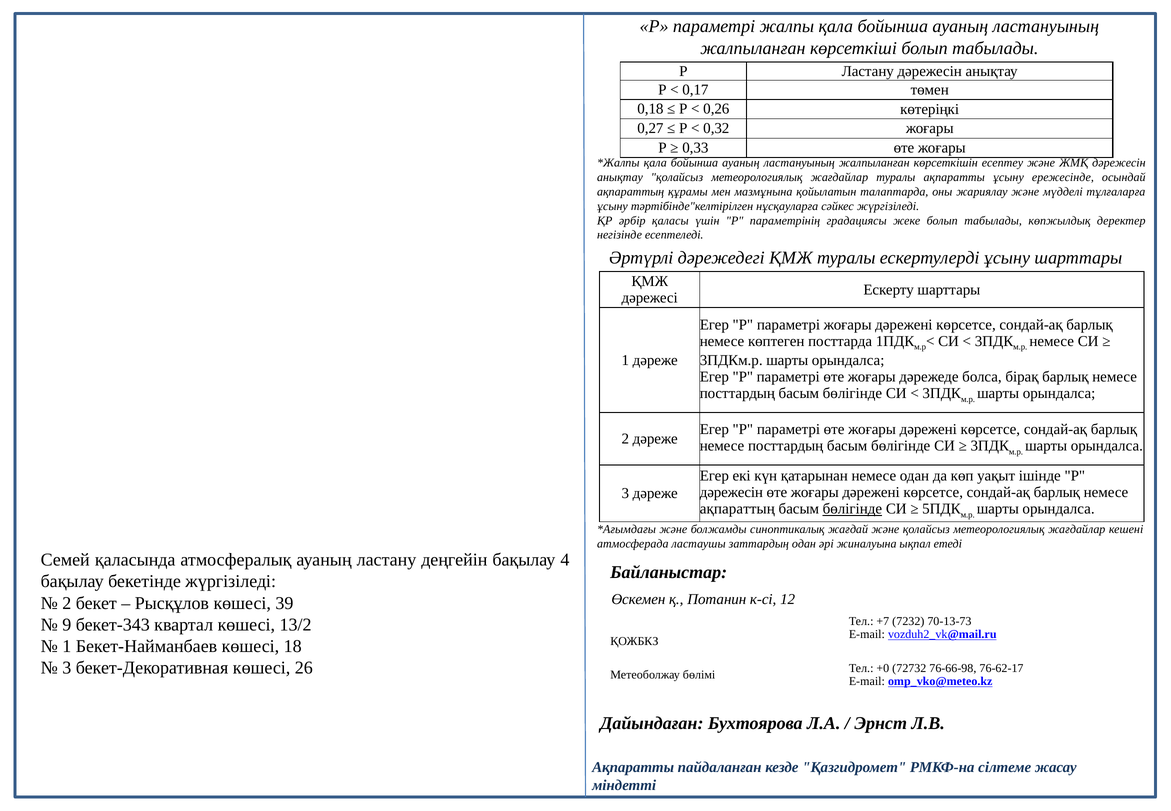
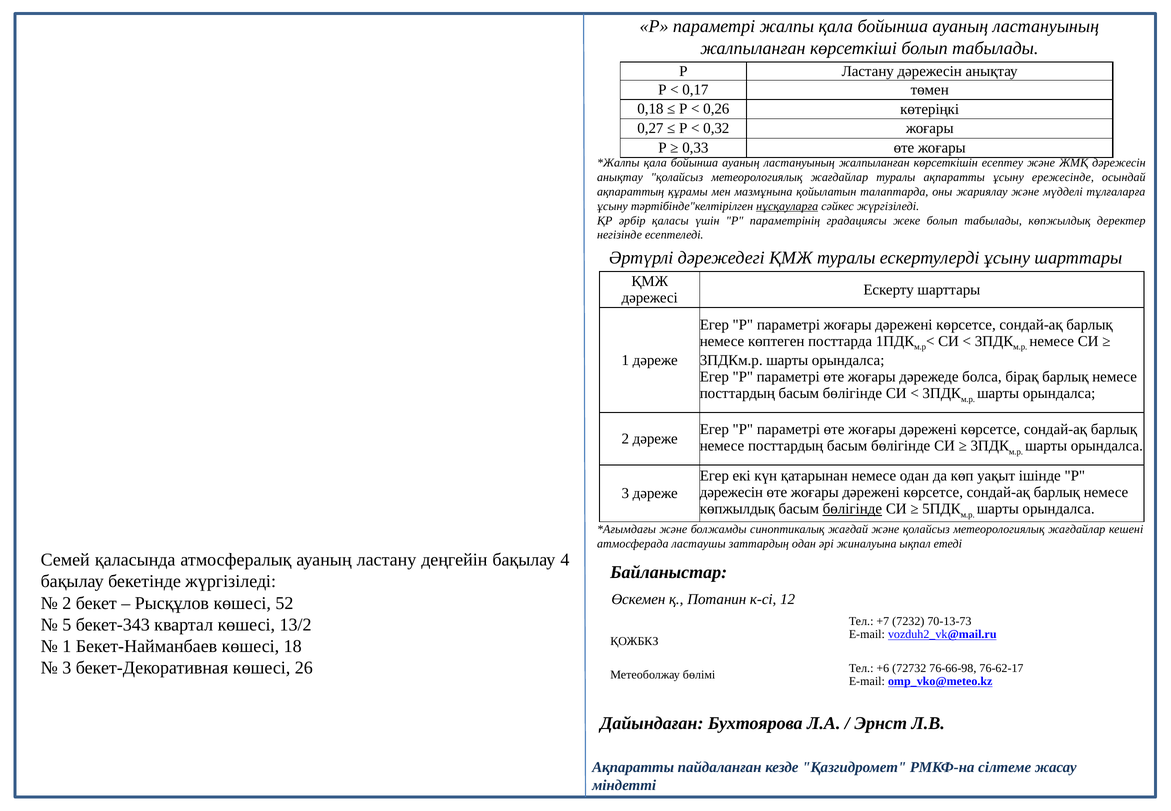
нұсқауларға underline: none -> present (787, 206)
ақпараттың: ақпараттың -> көпжылдық (737, 509)
39: 39 -> 52 (284, 603)
9: 9 -> 5 (67, 624)
+0: +0 -> +6 (883, 668)
